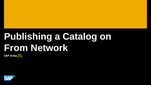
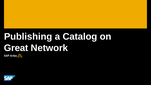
From: From -> Great (16, 48)
